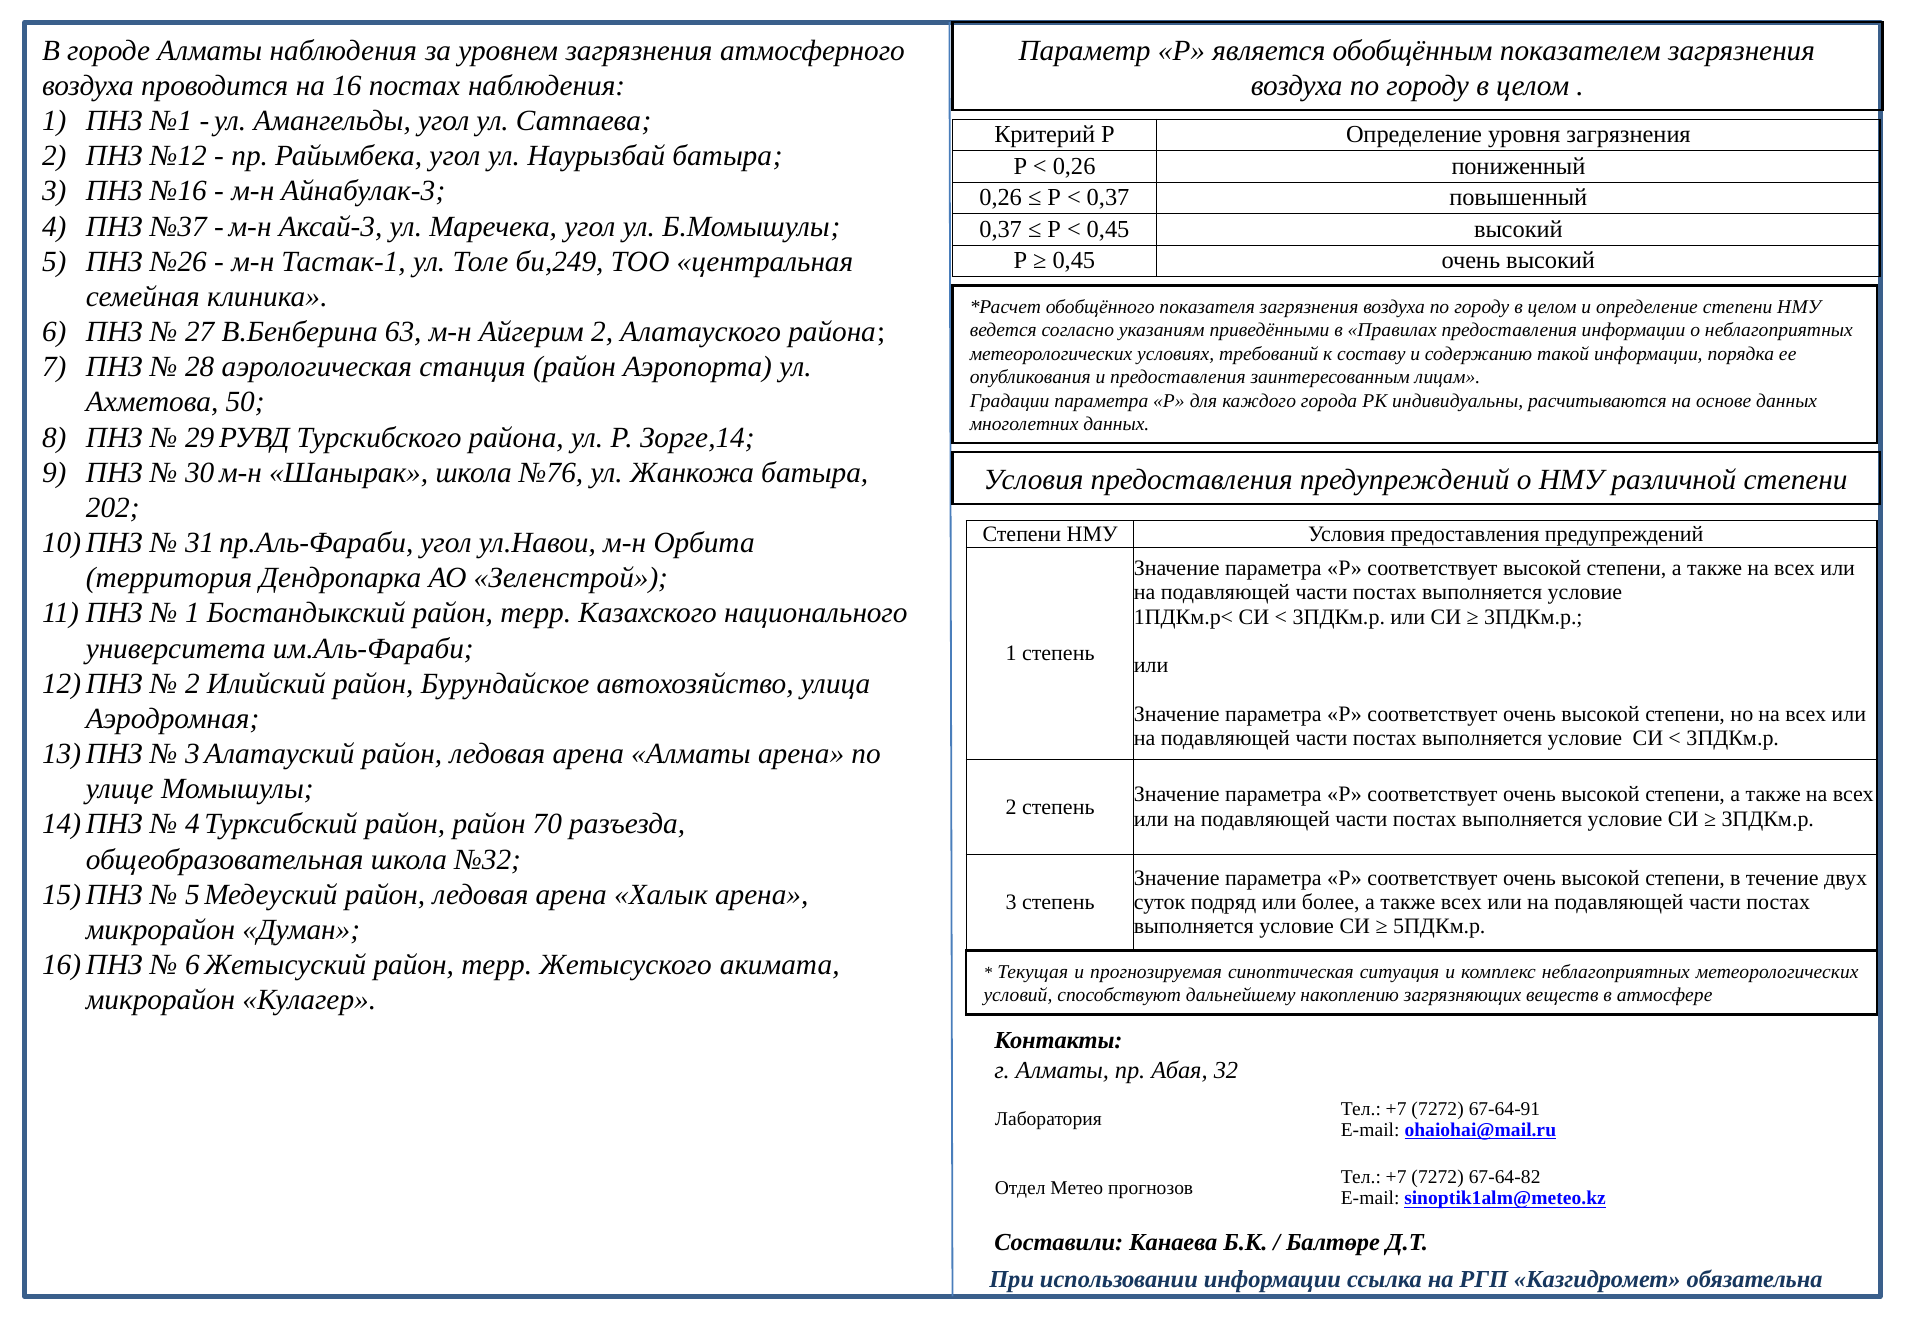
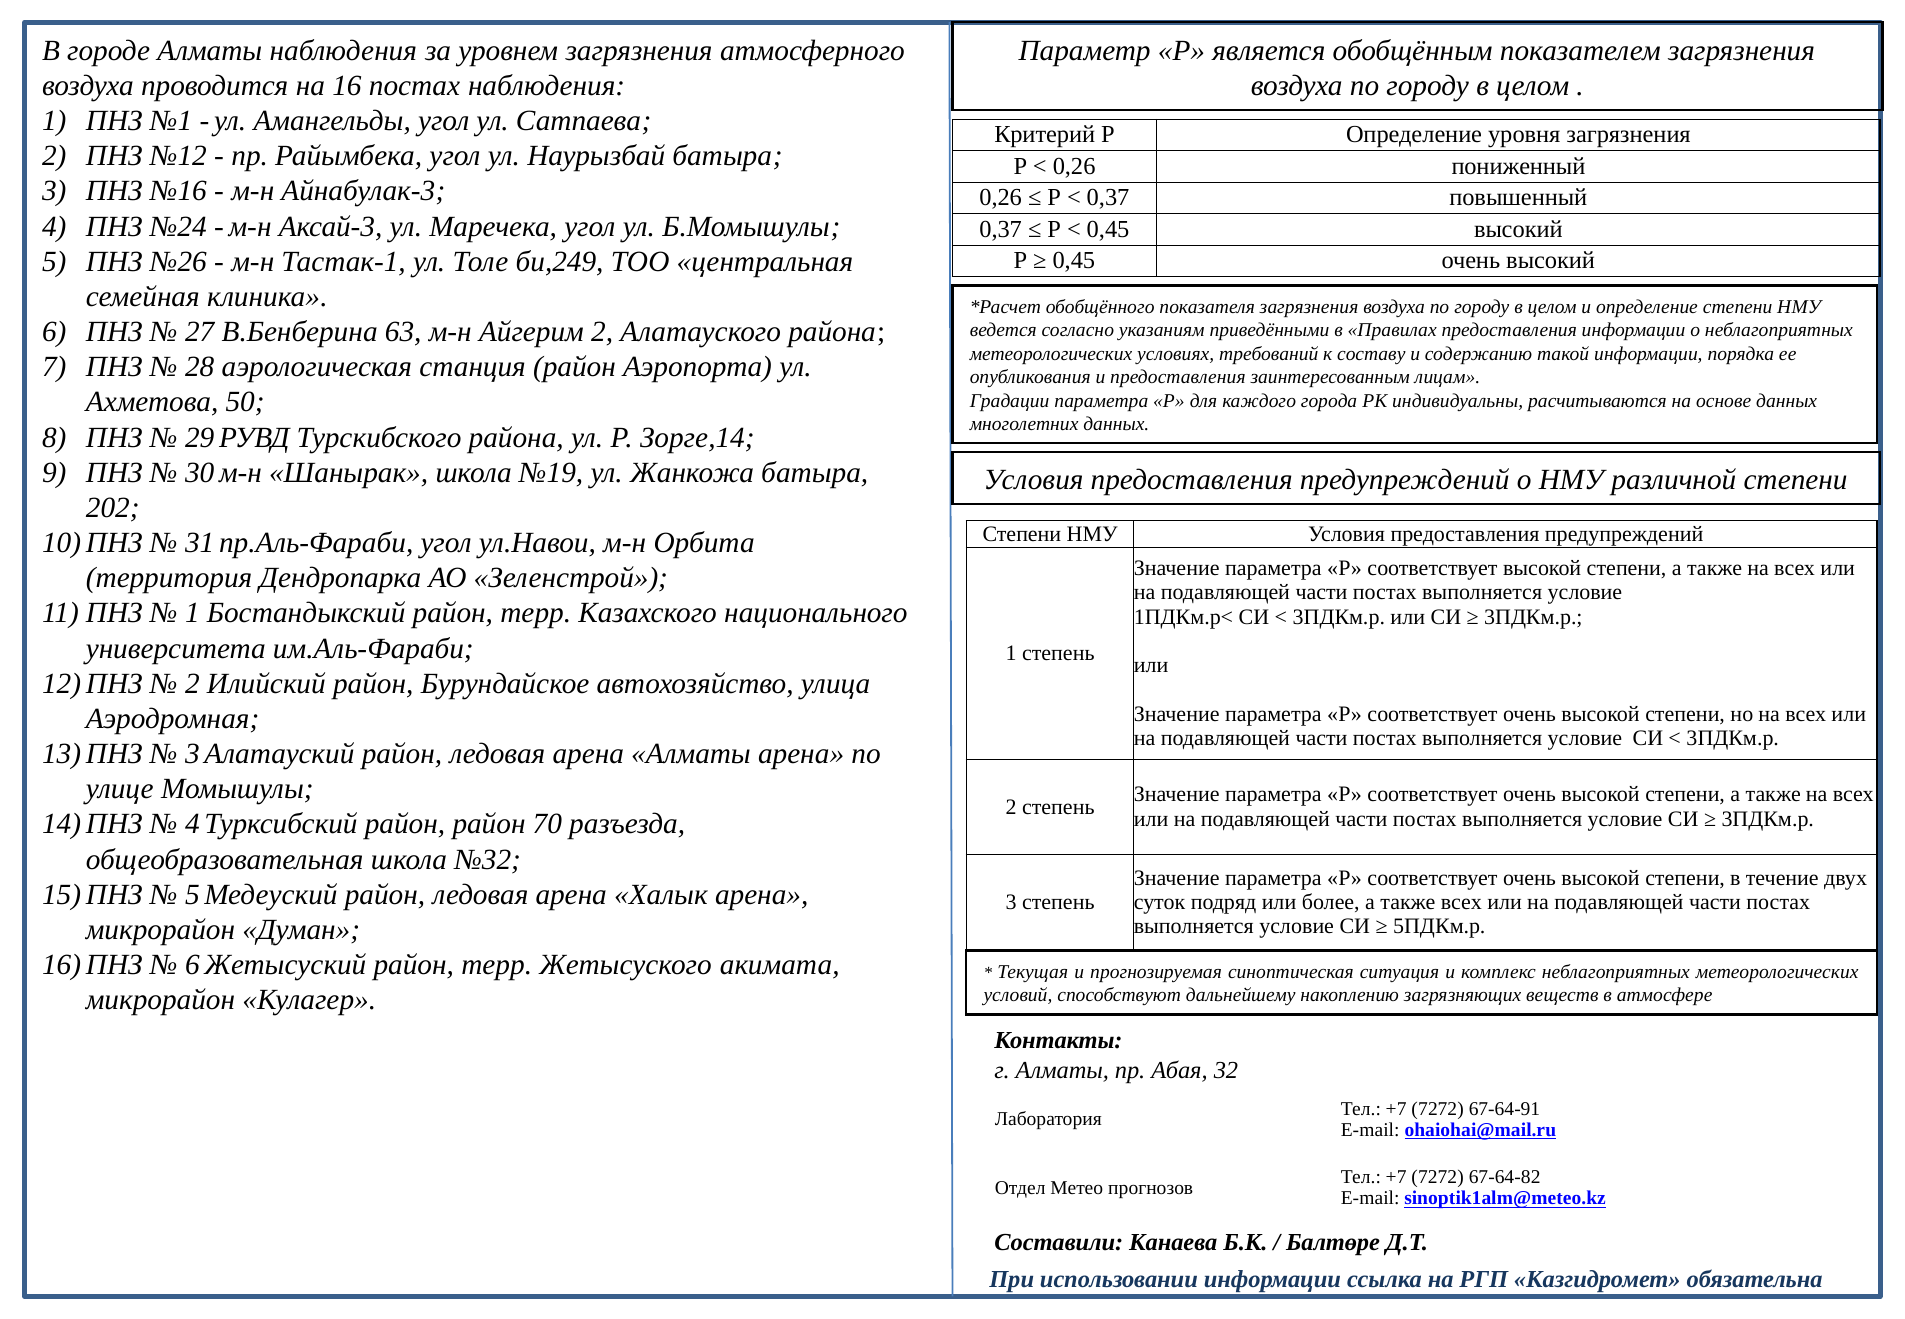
№37: №37 -> №24 (178, 226)
№76: №76 -> №19 (551, 473)
